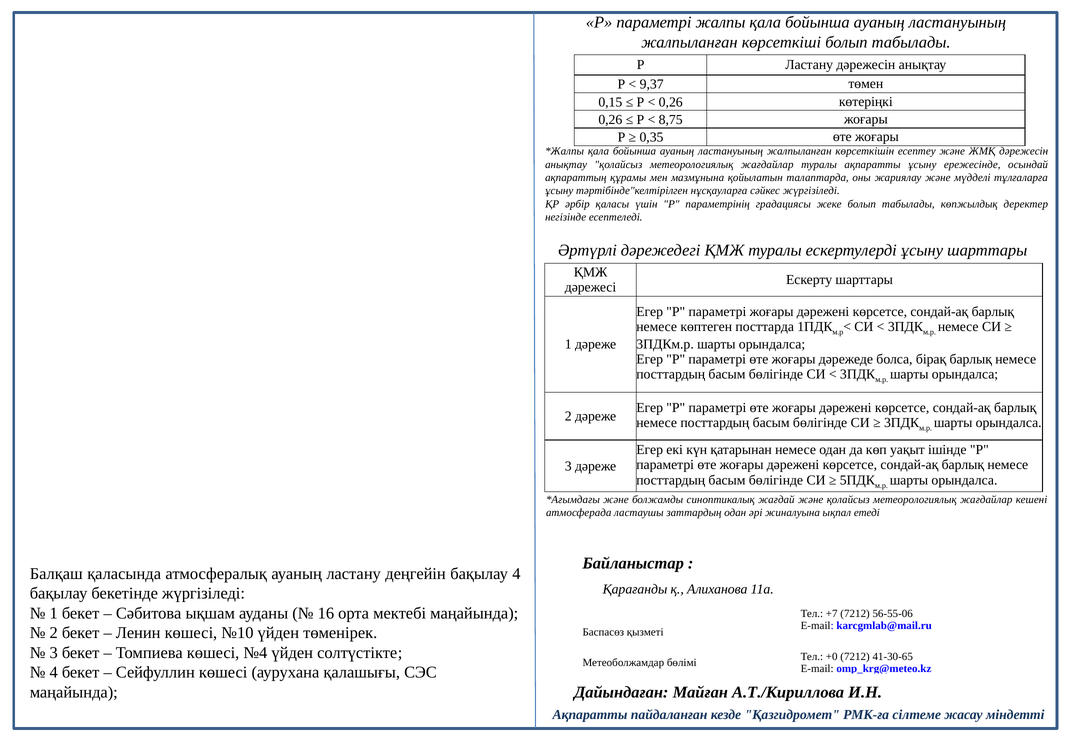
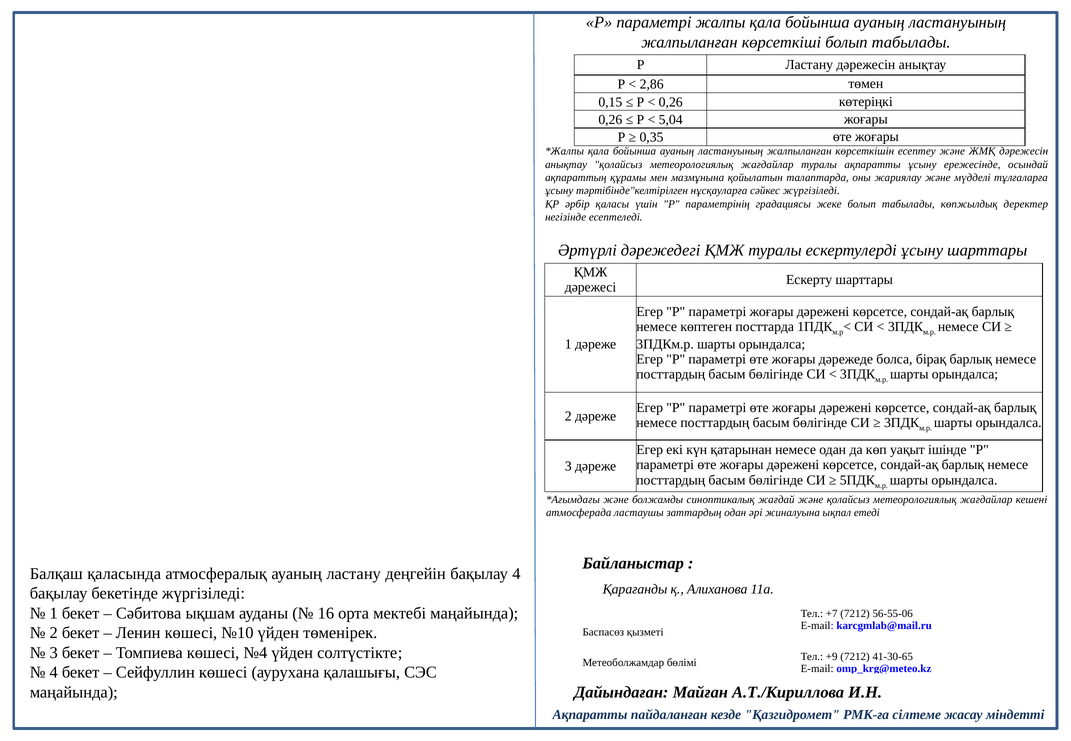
9,37: 9,37 -> 2,86 (652, 84)
8,75: 8,75 -> 5,04 (671, 120)
+0: +0 -> +9 (832, 657)
